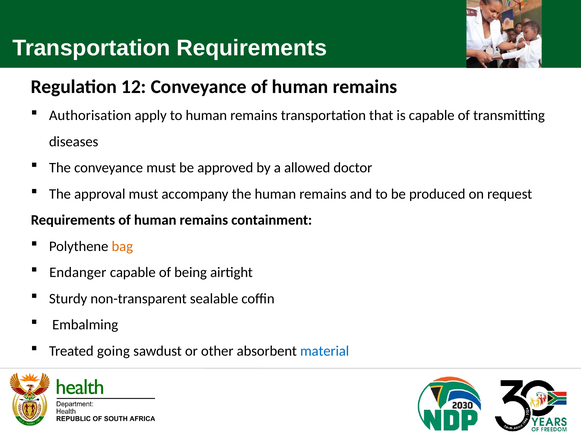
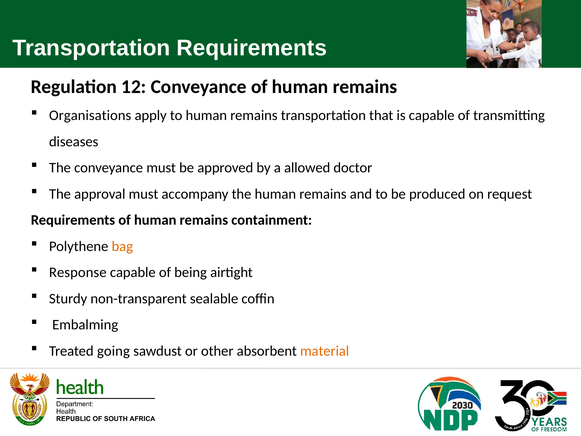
Authorisation: Authorisation -> Organisations (90, 115)
Endanger: Endanger -> Response (78, 272)
material colour: blue -> orange (325, 351)
